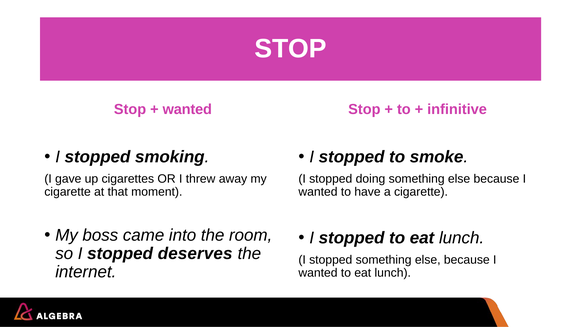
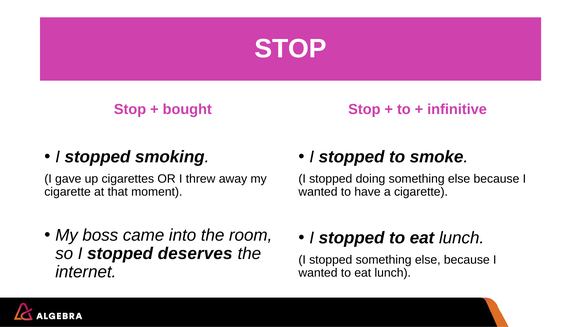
wanted: wanted -> bought (187, 109)
